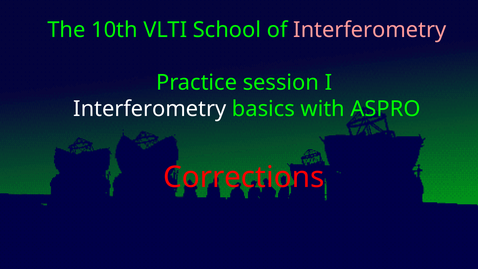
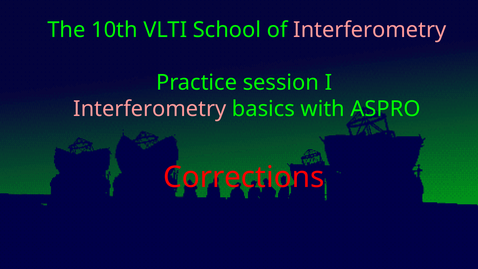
Interferometry colour: white -> pink (150, 109)
